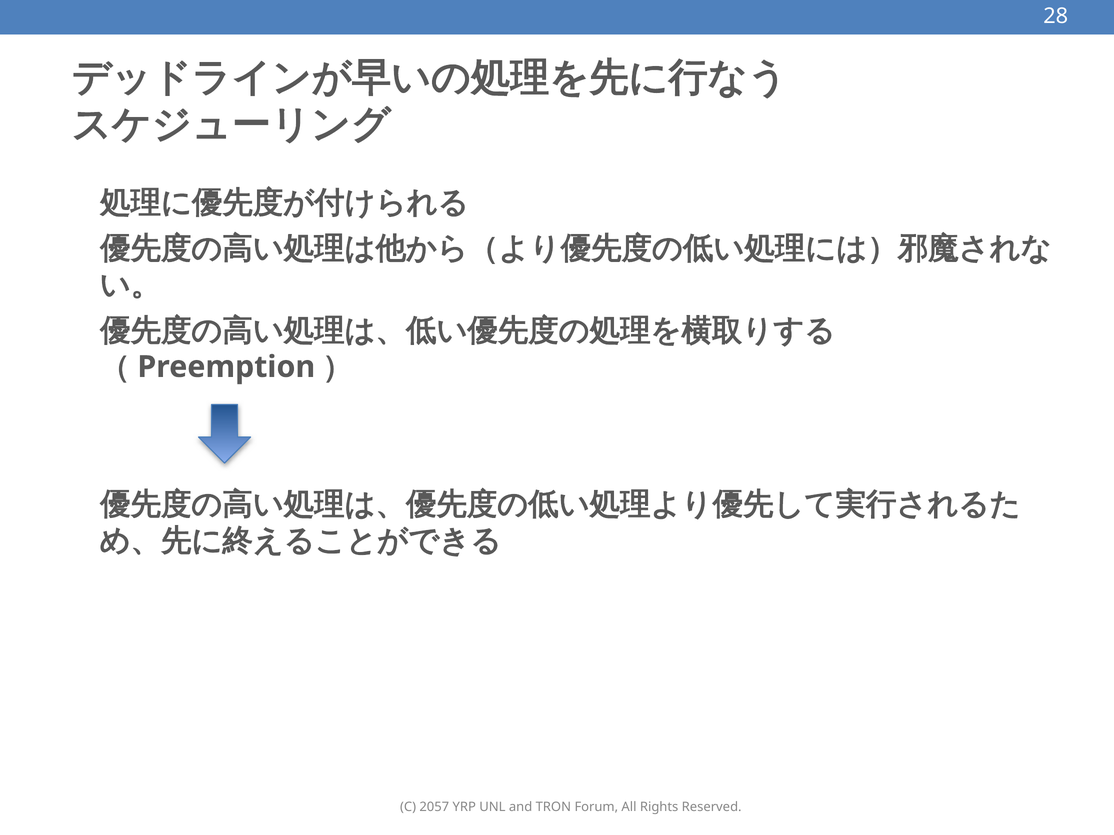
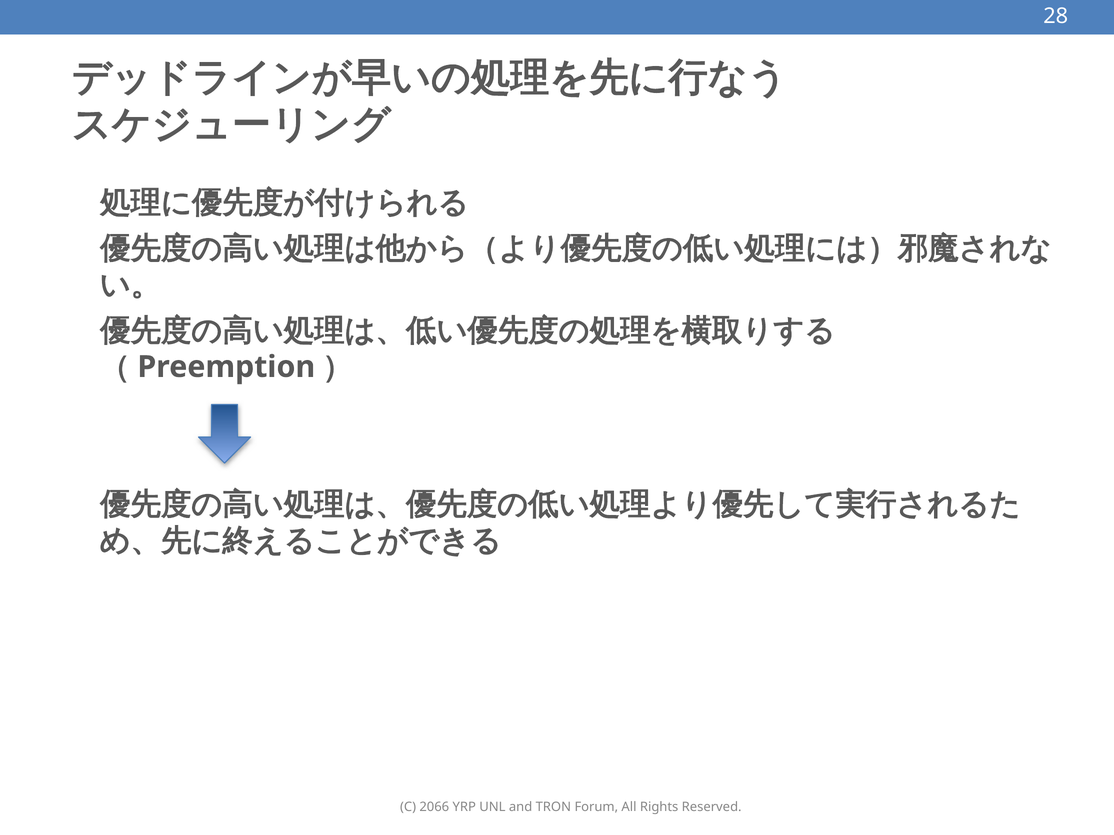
2057: 2057 -> 2066 (434, 808)
